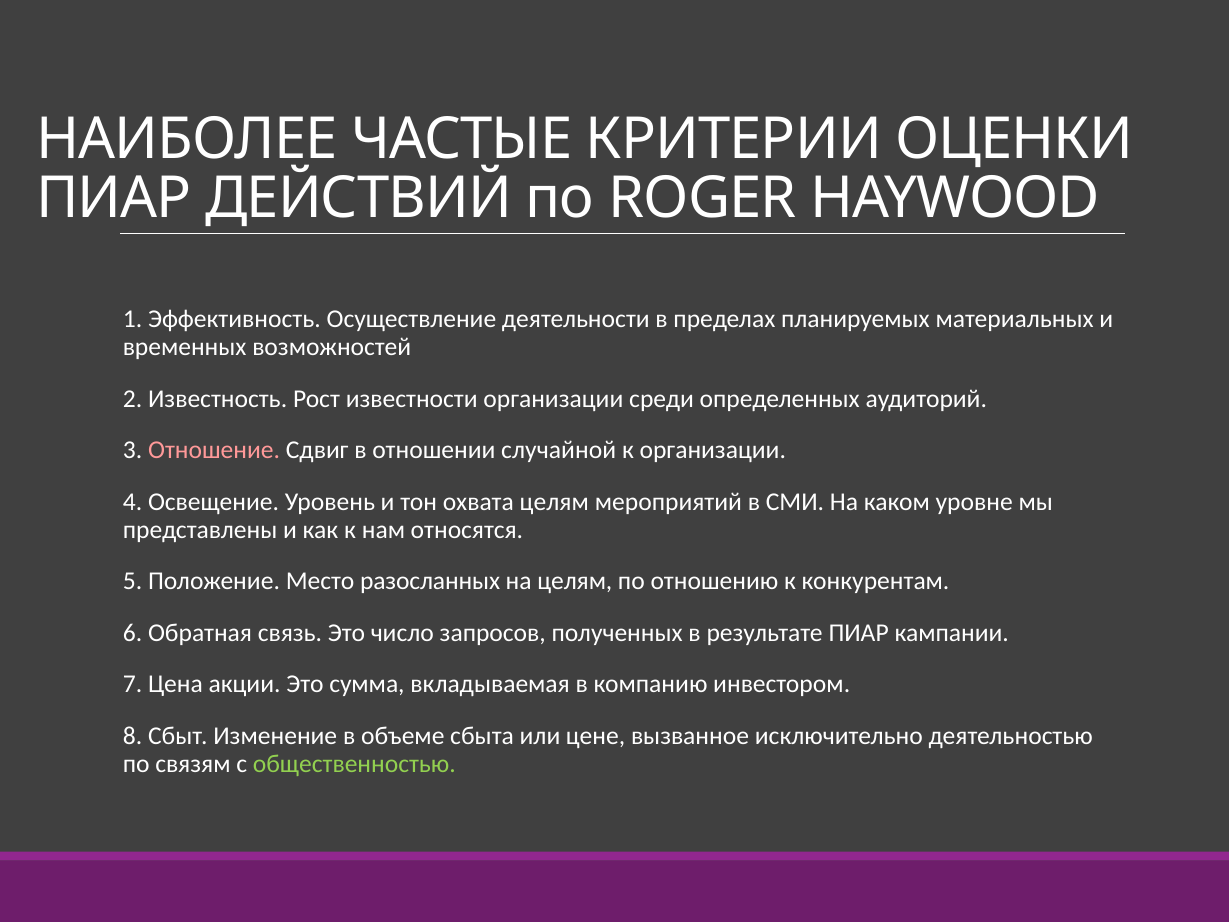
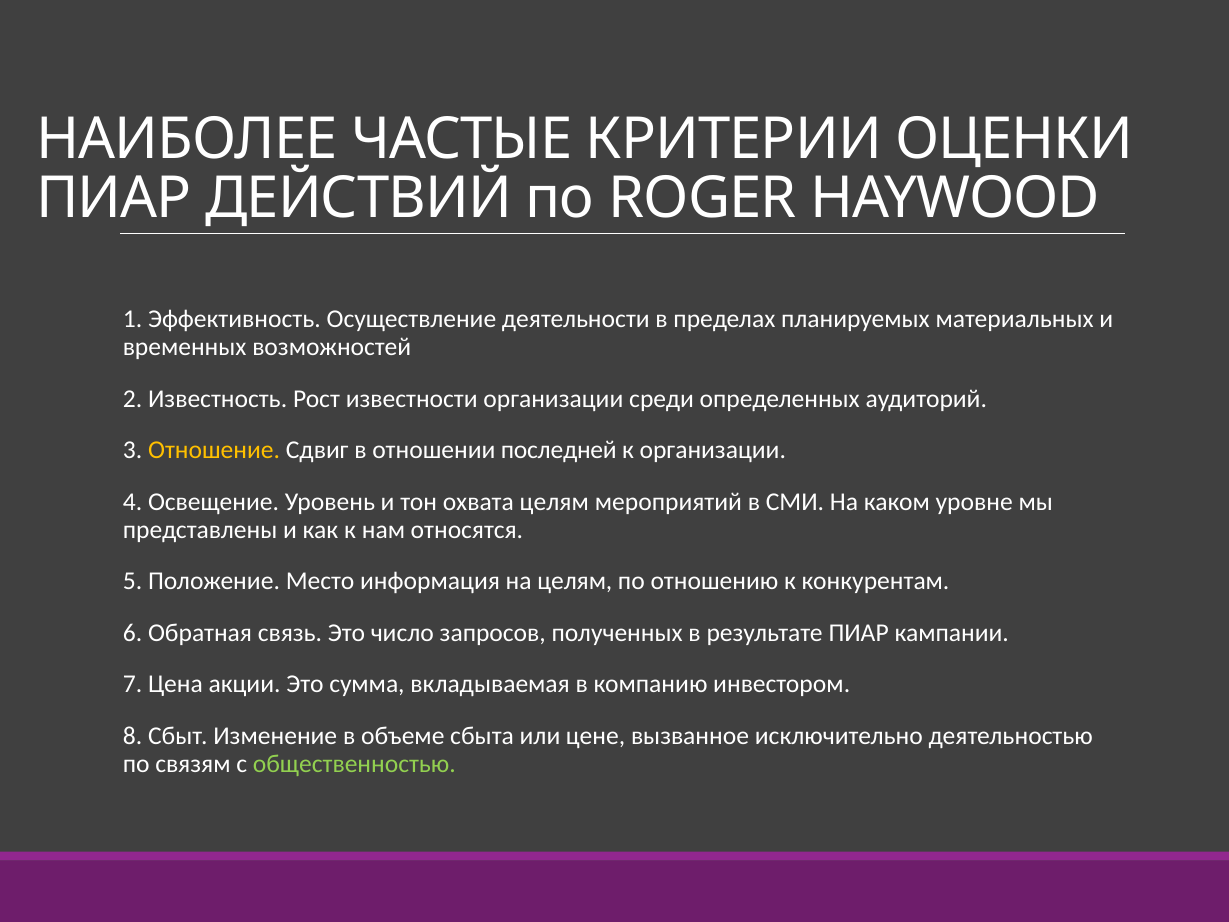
Отношение colour: pink -> yellow (214, 450)
случайной: случайной -> последней (559, 450)
разосланных: разосланных -> информация (430, 581)
